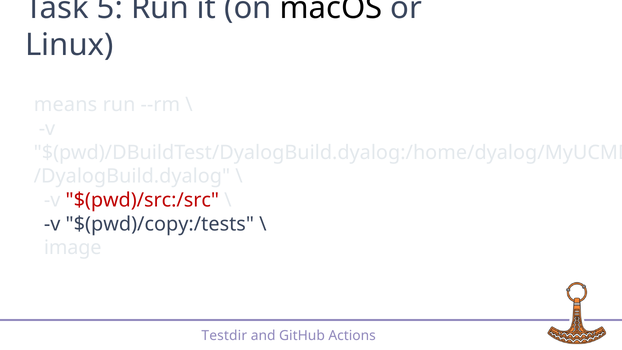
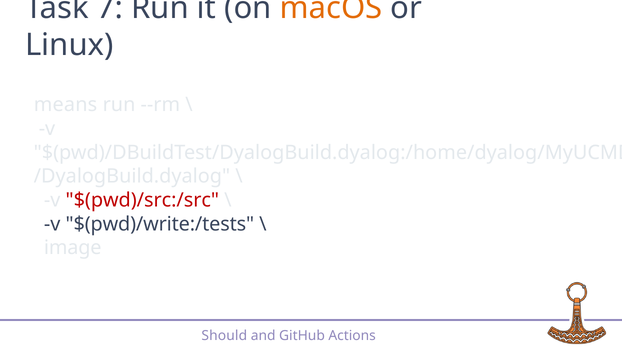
5: 5 -> 7 (110, 8)
macOS colour: black -> orange (331, 8)
$(pwd)/copy:/tests: $(pwd)/copy:/tests -> $(pwd)/write:/tests (160, 224)
Testdir: Testdir -> Should (224, 336)
